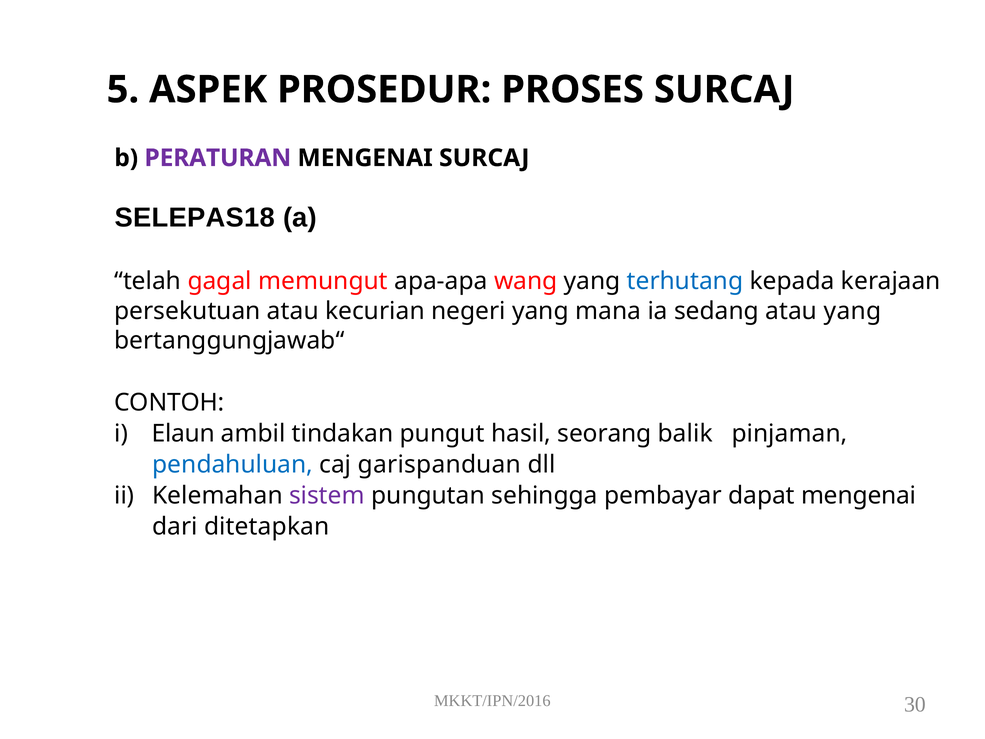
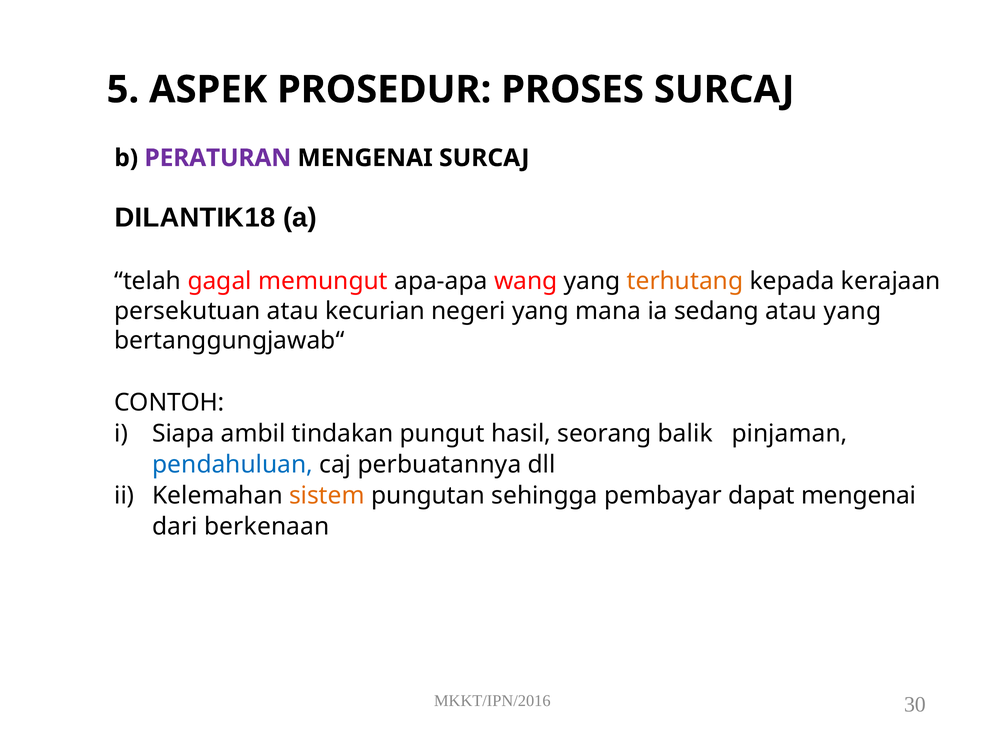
SELEPAS18: SELEPAS18 -> DILANTIK18 (195, 217)
terhutang colour: blue -> orange (685, 281)
Elaun: Elaun -> Siapa (183, 433)
garispanduan: garispanduan -> perbuatannya (440, 464)
sistem colour: purple -> orange (327, 495)
ditetapkan: ditetapkan -> berkenaan (267, 526)
